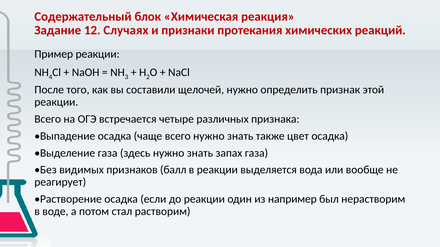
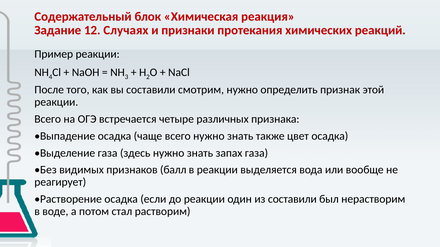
щелочей: щелочей -> смотрим (201, 90)
из например: например -> составили (292, 199)
